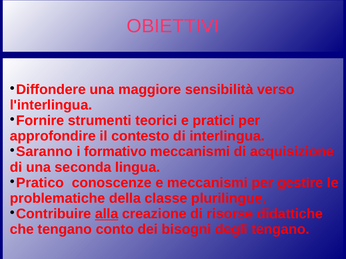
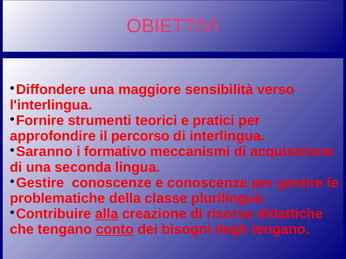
contesto: contesto -> percorso (140, 136)
Pratico: Pratico -> Gestire (40, 183)
e meccanismi: meccanismi -> conoscenze (207, 183)
conto underline: none -> present (115, 230)
